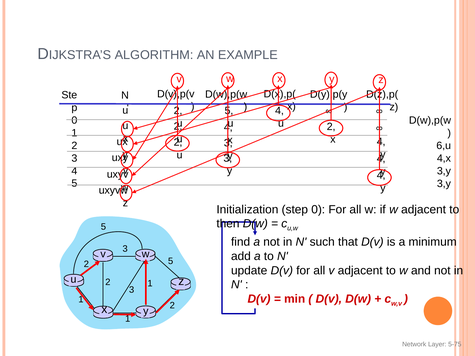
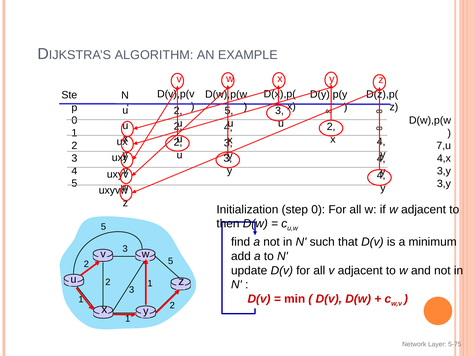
4: 4 -> 3 (279, 111)
6,u: 6,u -> 7,u (444, 146)
